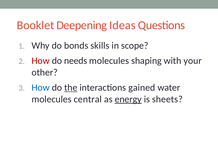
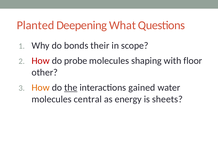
Booklet: Booklet -> Planted (35, 25)
Ideas: Ideas -> What (122, 25)
skills: skills -> their (100, 46)
needs: needs -> probe (76, 61)
your: your -> floor (193, 61)
How colour: blue -> orange (41, 88)
energy underline: present -> none (128, 100)
